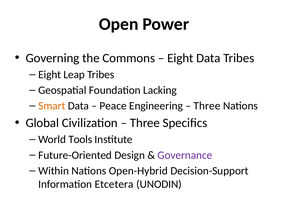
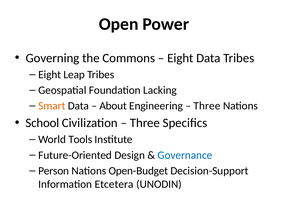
Peace: Peace -> About (113, 106)
Global: Global -> School (42, 123)
Governance colour: purple -> blue (185, 155)
Within: Within -> Person (54, 171)
Open-Hybrid: Open-Hybrid -> Open-Budget (138, 171)
